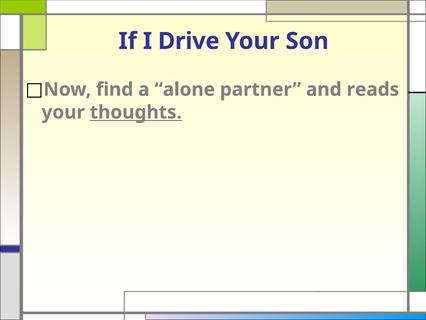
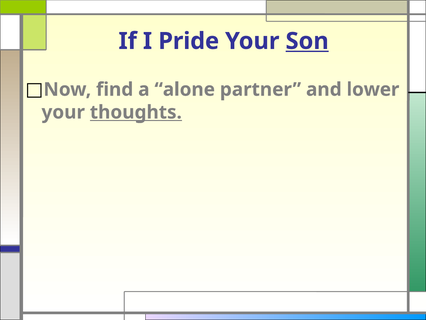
Drive: Drive -> Pride (189, 41)
Son underline: none -> present (307, 41)
reads: reads -> lower (373, 89)
